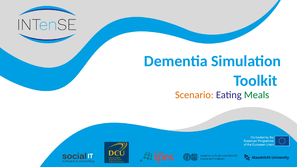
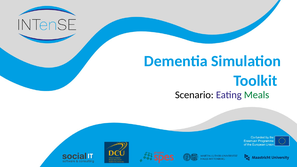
Scenario colour: orange -> black (194, 95)
